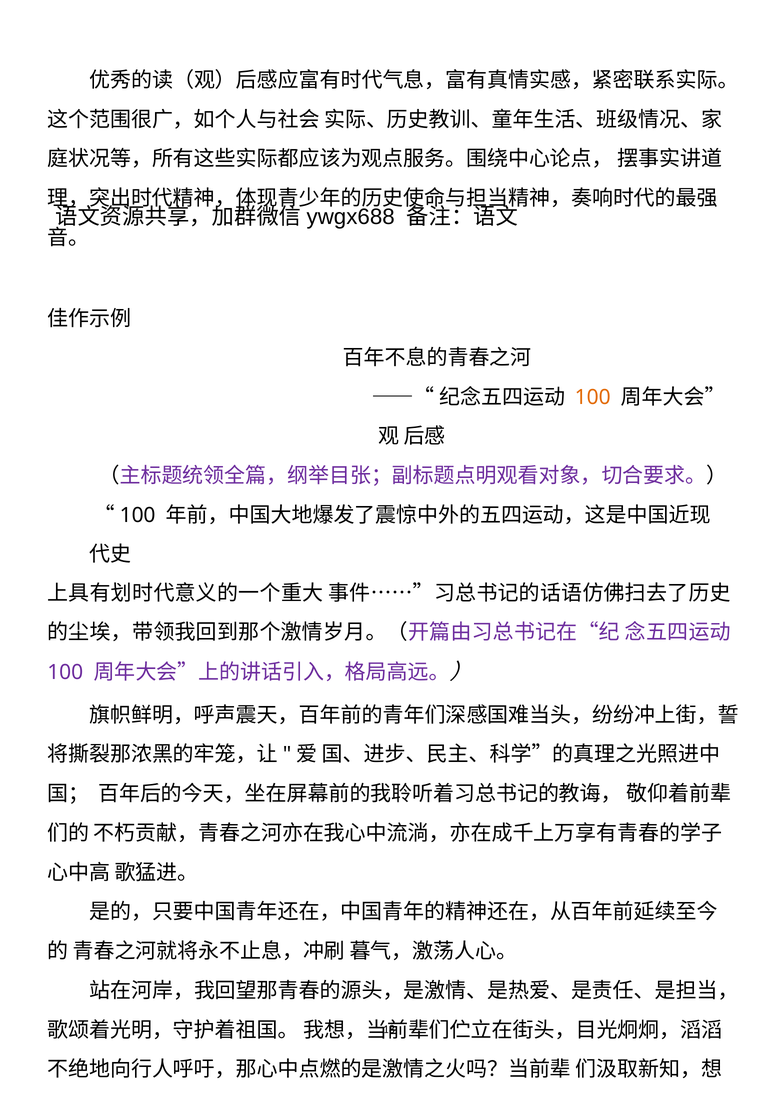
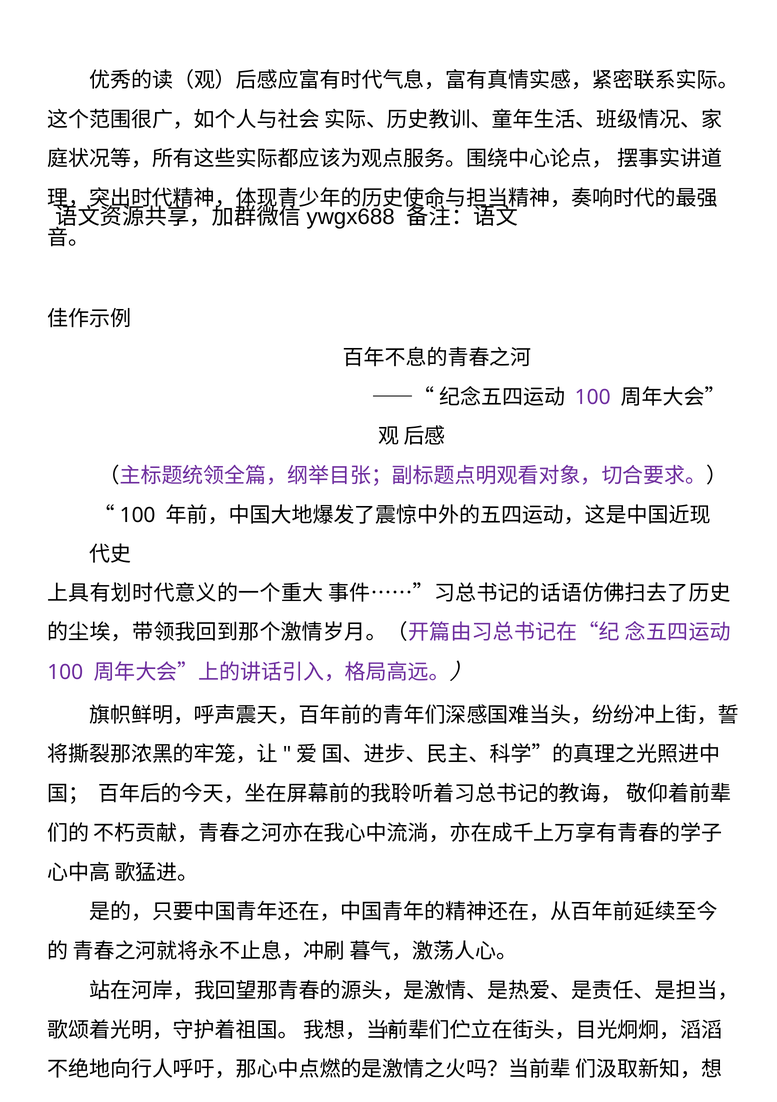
100 colour: orange -> purple (593, 397)
